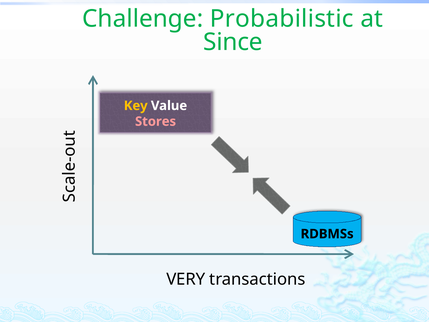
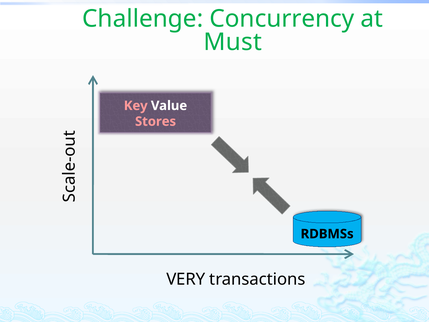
Probabilistic: Probabilistic -> Concurrency (282, 19)
Since: Since -> Must (233, 42)
Key colour: yellow -> pink (136, 106)
